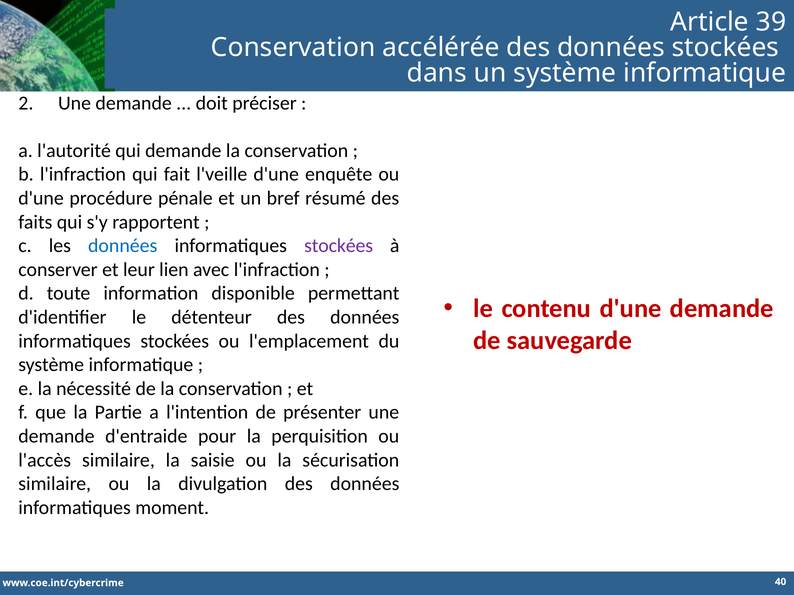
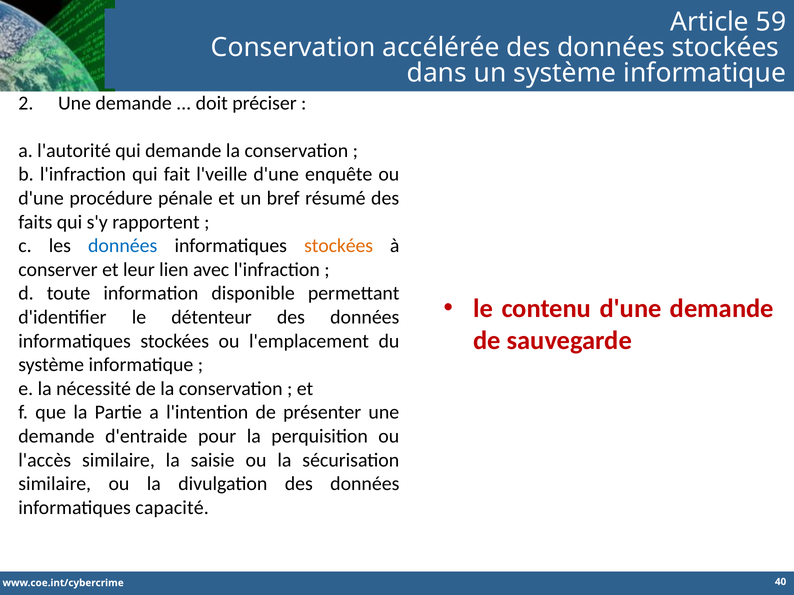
39: 39 -> 59 (771, 22)
stockées colour: purple -> orange (339, 246)
moment: moment -> capacité (172, 508)
